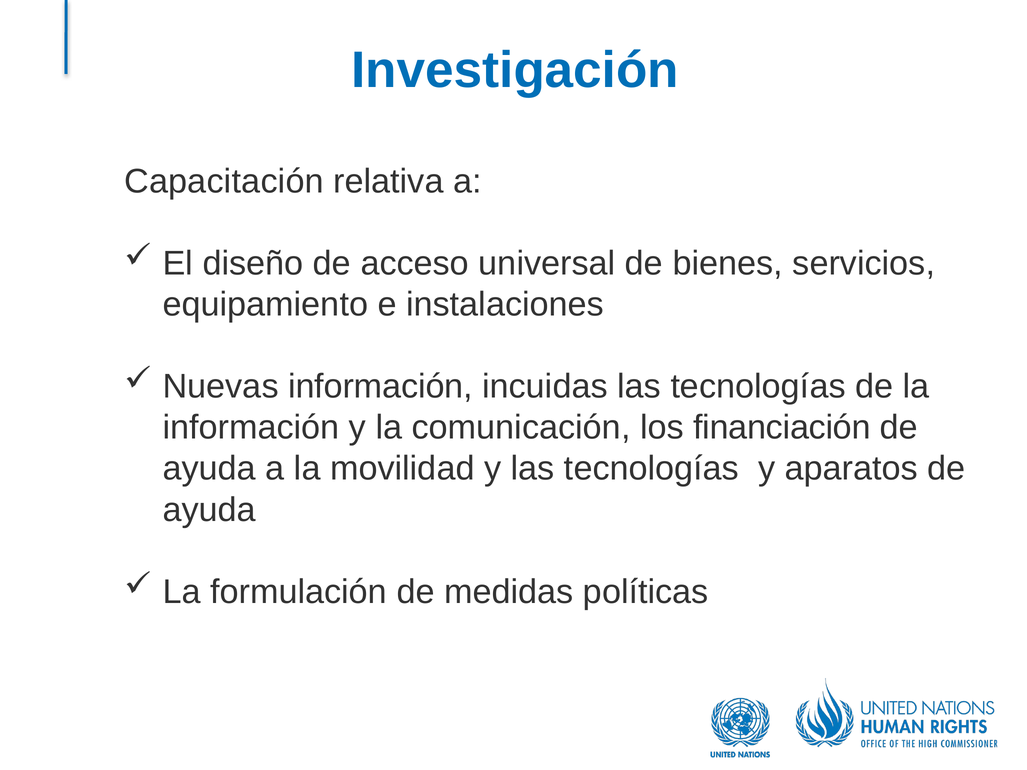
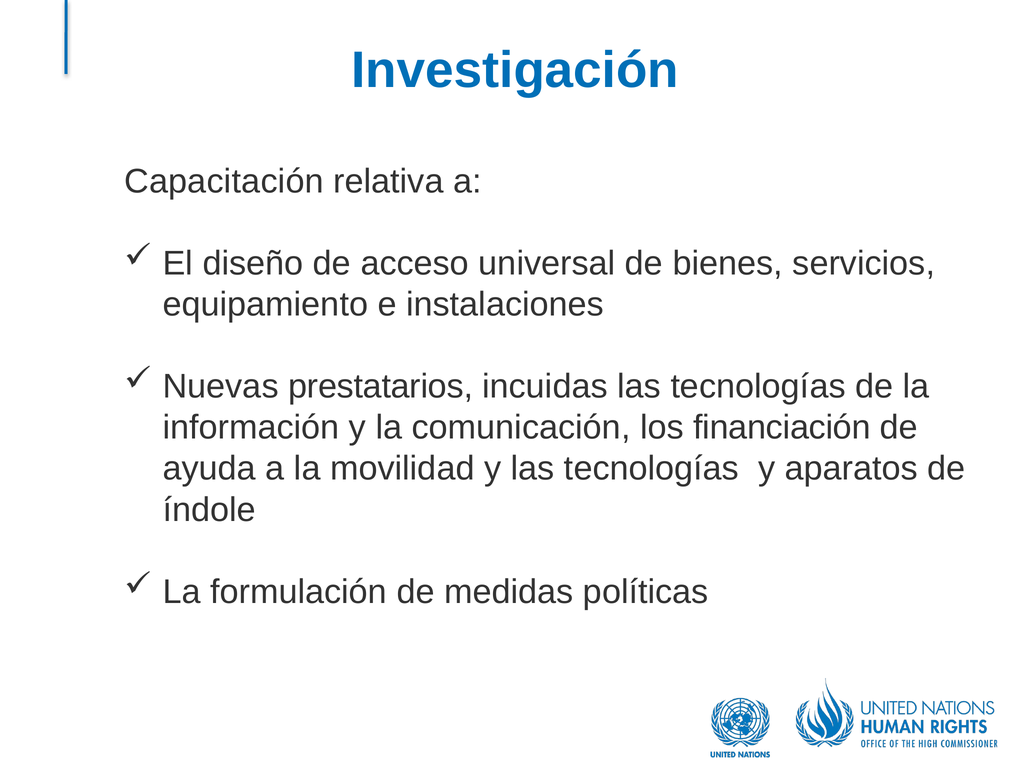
Nuevas información: información -> prestatarios (381, 387)
ayuda: ayuda -> índole (209, 510)
